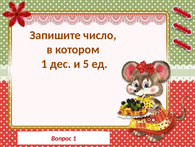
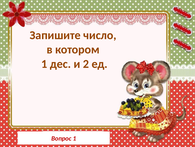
5: 5 -> 2 (86, 64)
